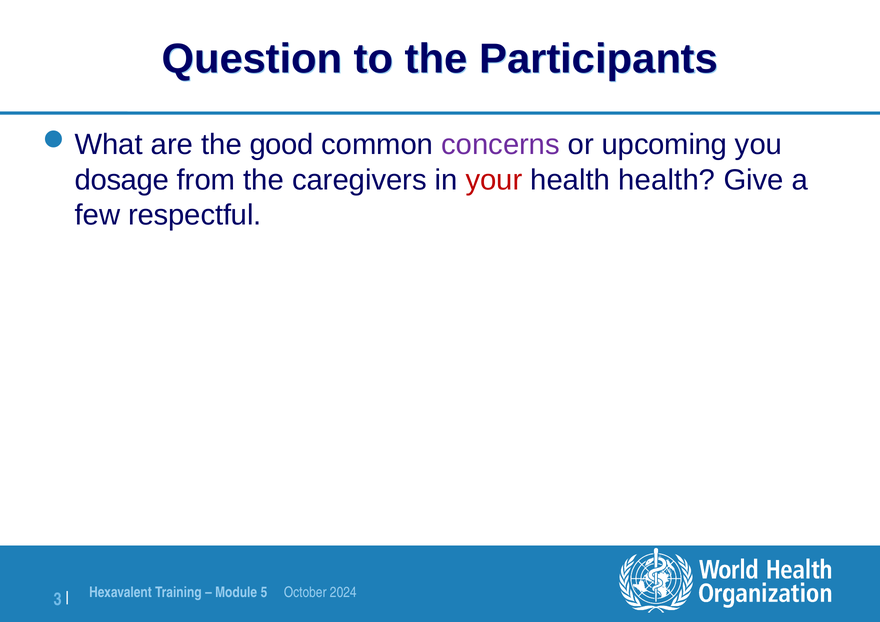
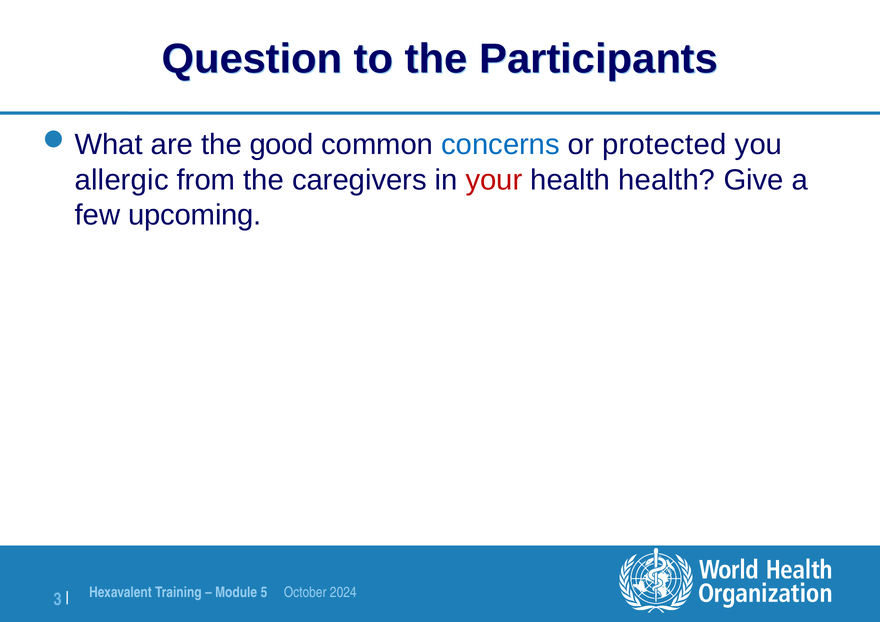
concerns colour: purple -> blue (501, 145)
upcoming: upcoming -> protected (664, 145)
dosage: dosage -> allergic (122, 180)
respectful: respectful -> upcoming (195, 215)
